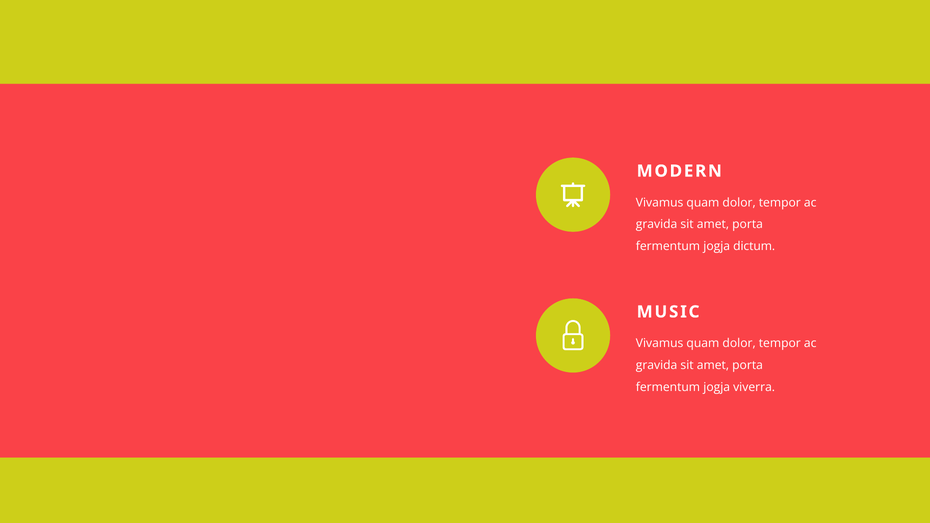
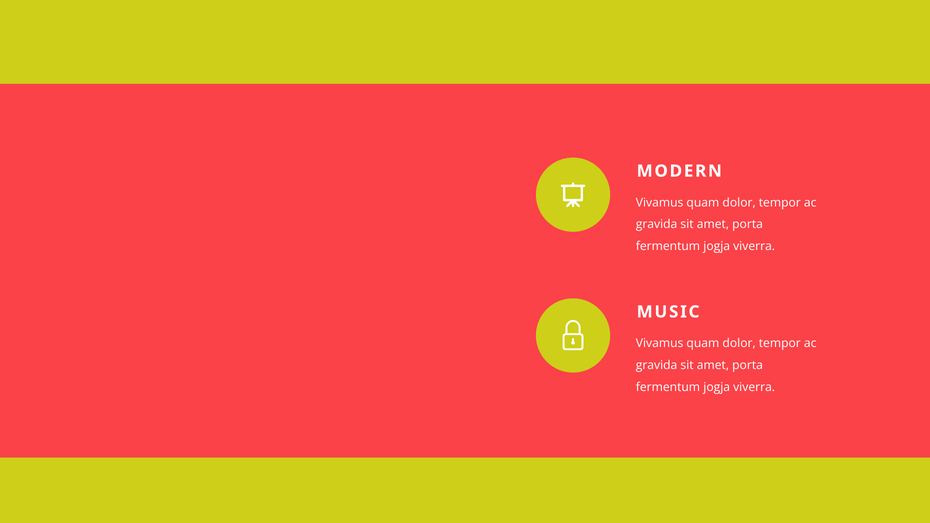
dictum: dictum -> viverra (754, 246)
